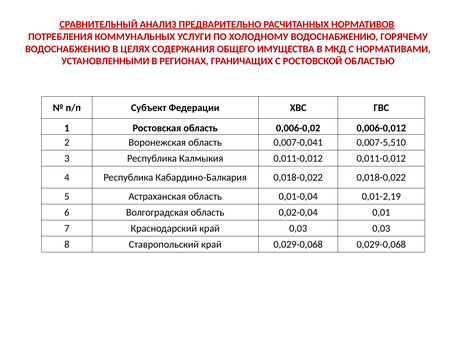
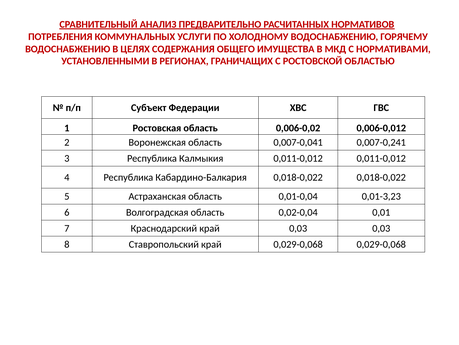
0,007-5,510: 0,007-5,510 -> 0,007-0,241 (381, 142)
0,01-2,19: 0,01-2,19 -> 0,01-3,23 (381, 196)
